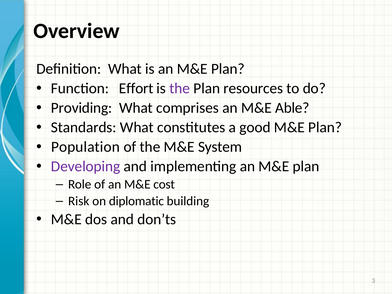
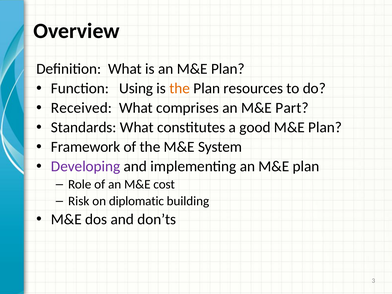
Effort: Effort -> Using (136, 88)
the colour: purple -> orange (180, 88)
Providing: Providing -> Received (81, 108)
Able: Able -> Part (292, 108)
Population: Population -> Framework (86, 147)
